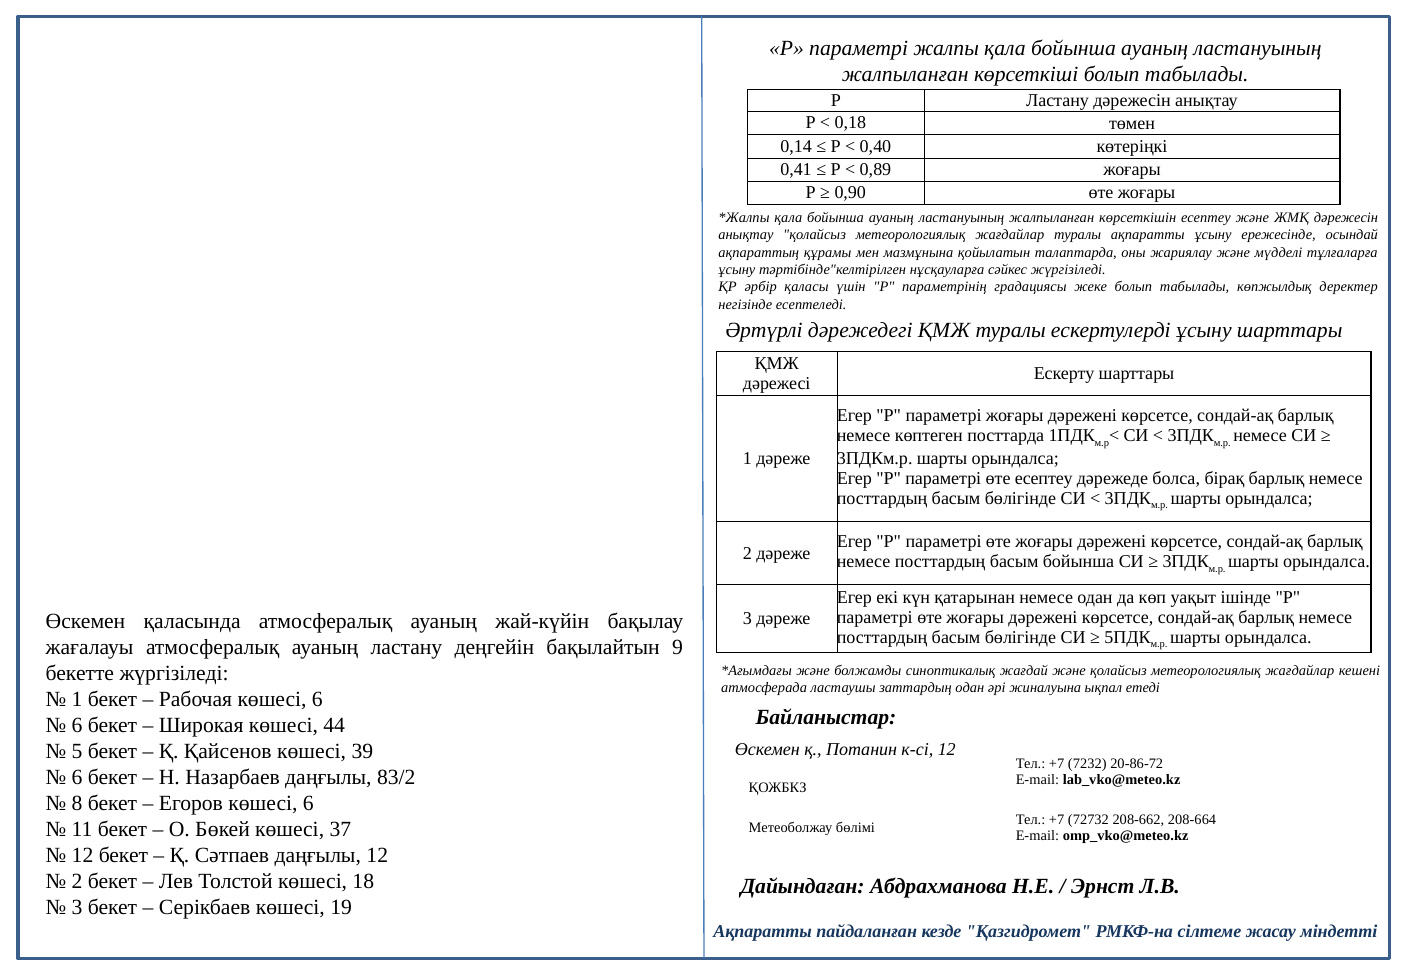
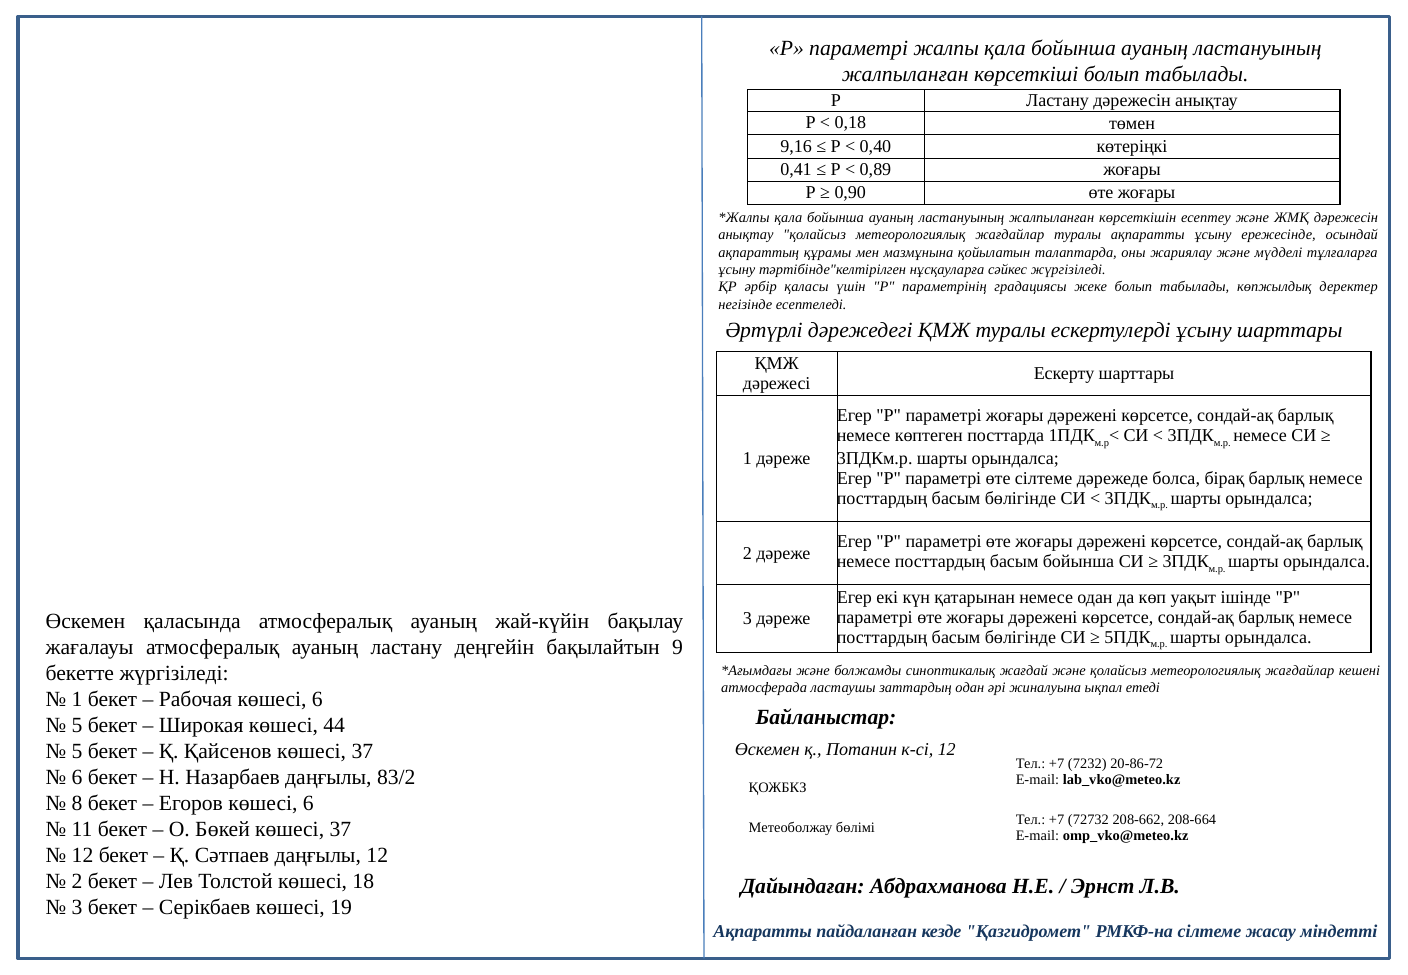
0,14: 0,14 -> 9,16 (796, 146)
өте есептеу: есептеу -> сілтеме (1044, 478)
6: 6 -> 5 (77, 725)
Қайсенов көшесі 39: 39 -> 37 (362, 751)
